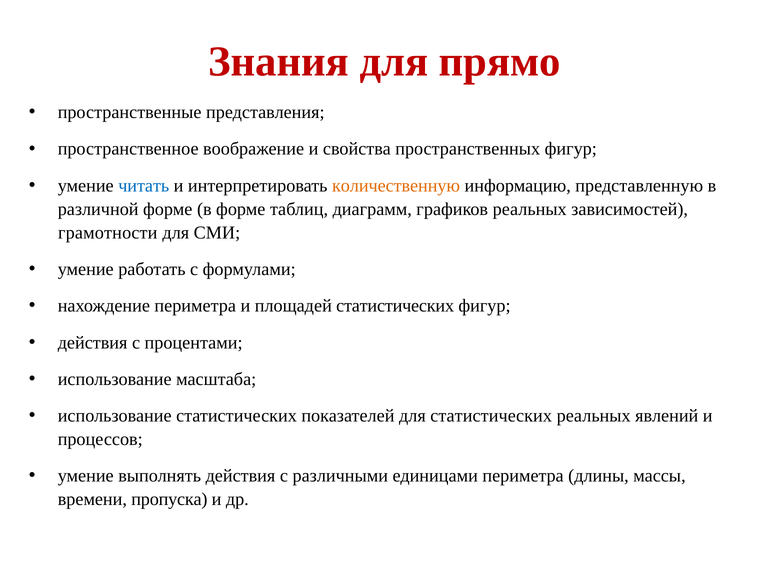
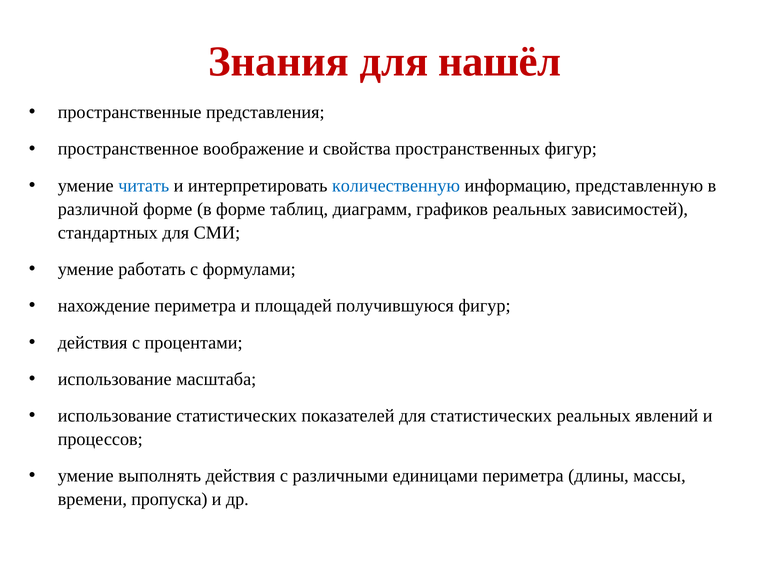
прямо: прямо -> нашёл (500, 62)
количественную colour: orange -> blue (396, 186)
грамотности: грамотности -> стандартных (108, 233)
площадей статистических: статистических -> получившуюся (395, 306)
